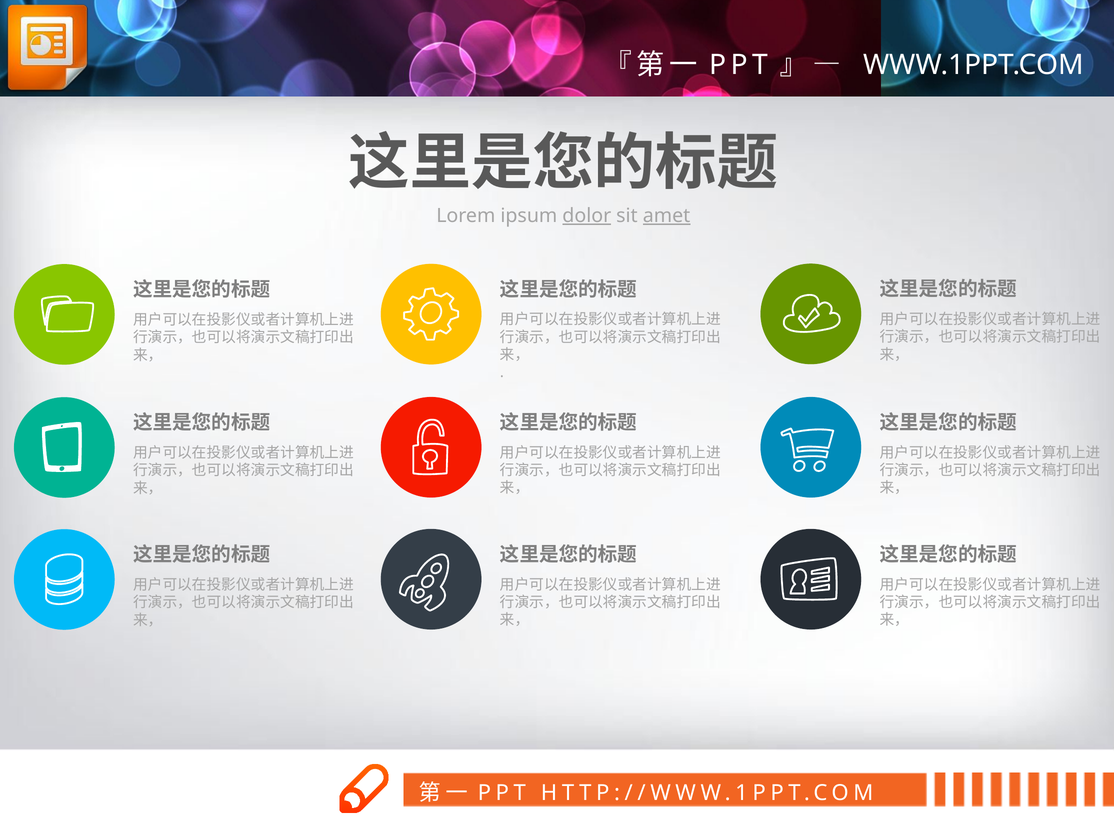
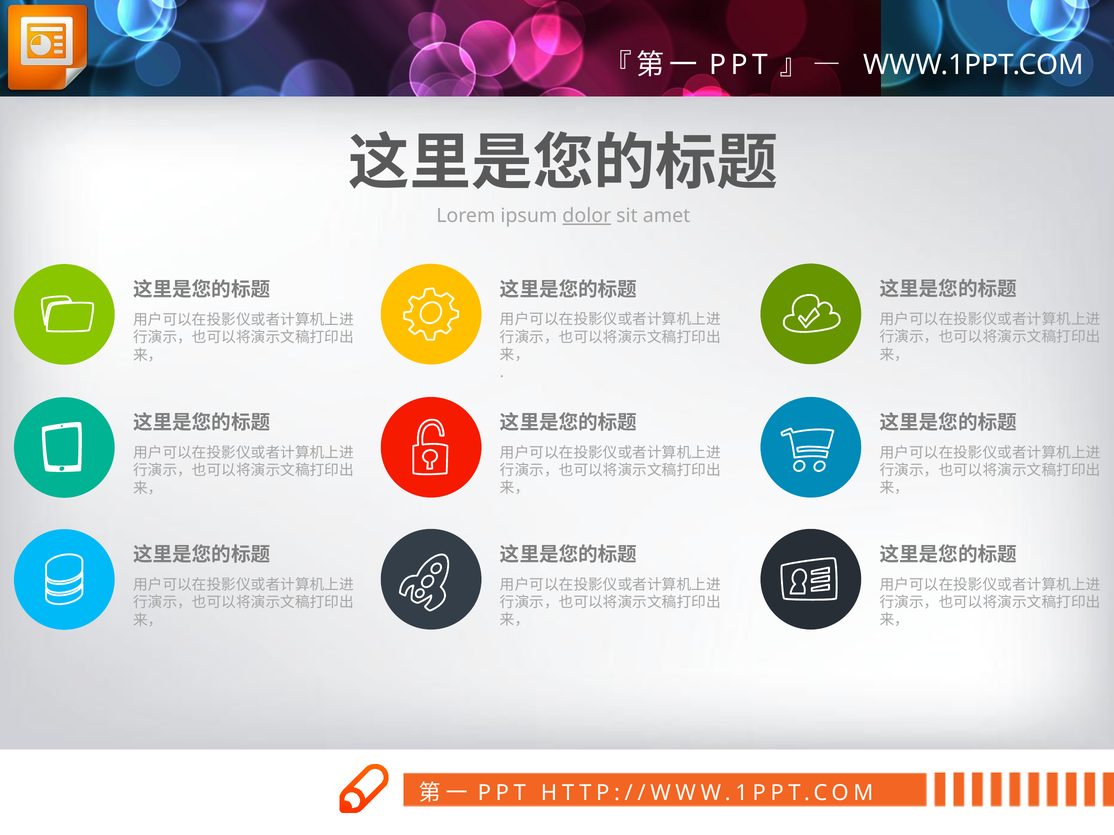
amet underline: present -> none (667, 216)
